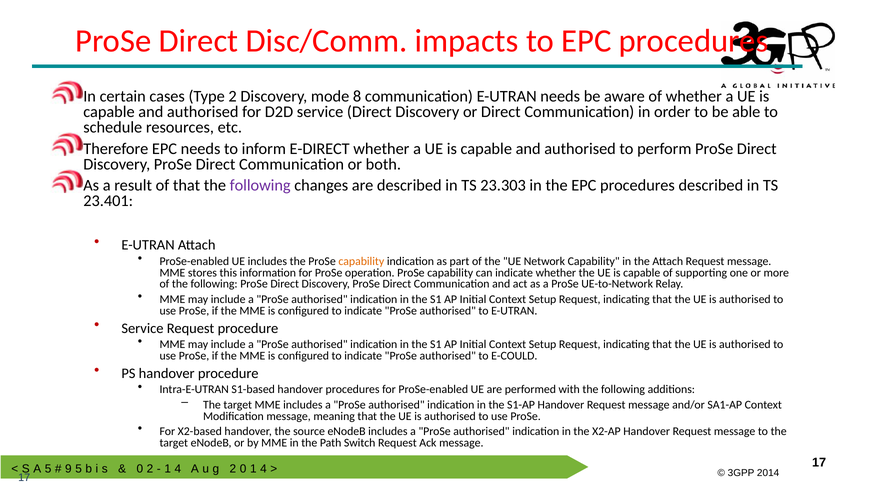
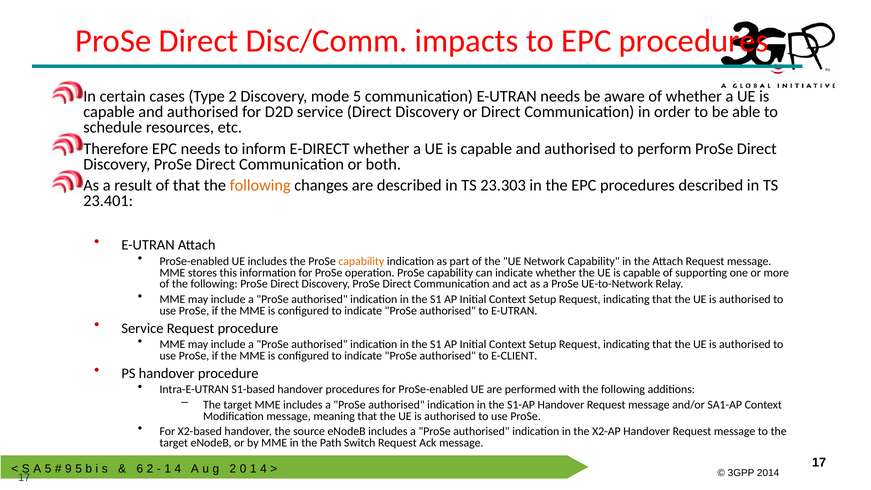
mode 8: 8 -> 5 (357, 96)
following colour: purple -> orange (260, 185)
E-COULD: E-COULD -> E-CLIENT (514, 356)
0: 0 -> 6 (140, 469)
